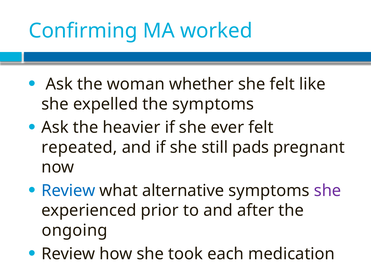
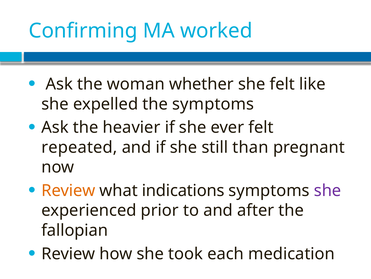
pads: pads -> than (251, 147)
Review colour: blue -> orange (68, 190)
alternative: alternative -> indications (183, 190)
ongoing: ongoing -> fallopian (75, 230)
